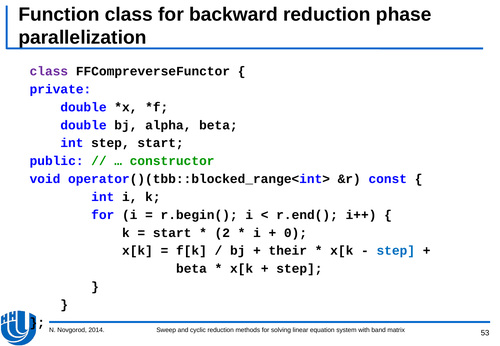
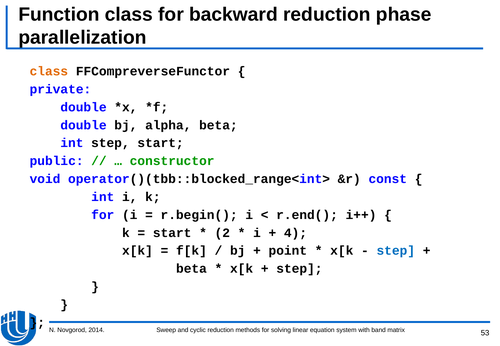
class colour: purple -> orange (49, 71)
0: 0 -> 4 (296, 233)
their: their -> point (288, 251)
